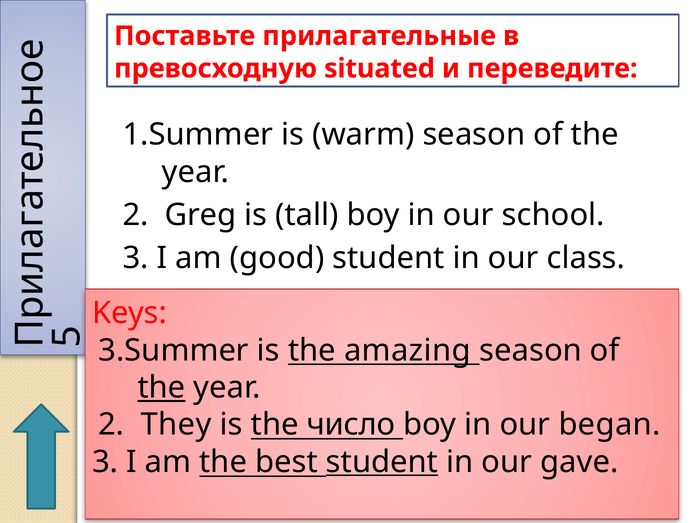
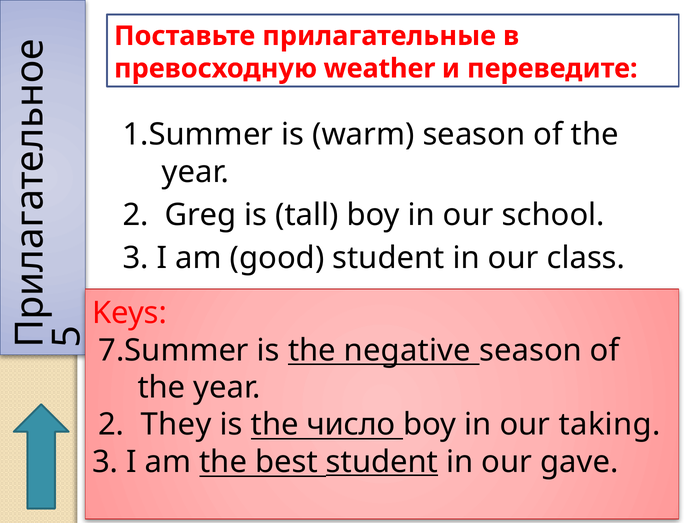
situated: situated -> weather (379, 69)
3.Summer: 3.Summer -> 7.Summer (174, 351)
amazing: amazing -> negative (407, 351)
the underline: present -> none (161, 388)
began: began -> taking (610, 425)
